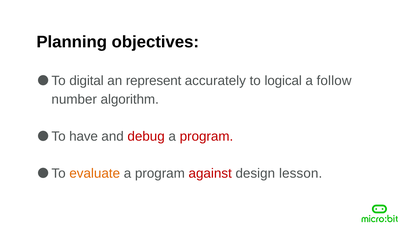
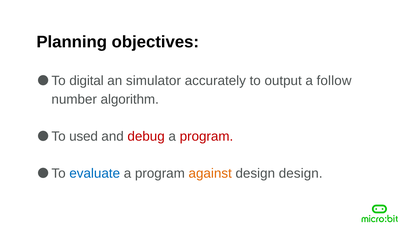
represent: represent -> simulator (153, 81)
logical: logical -> output (283, 81)
have: have -> used (84, 136)
evaluate colour: orange -> blue (95, 173)
against colour: red -> orange (210, 173)
design lesson: lesson -> design (301, 173)
